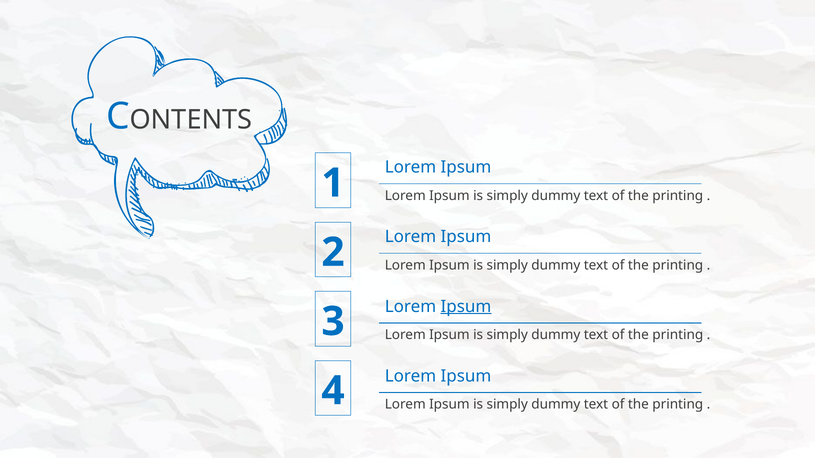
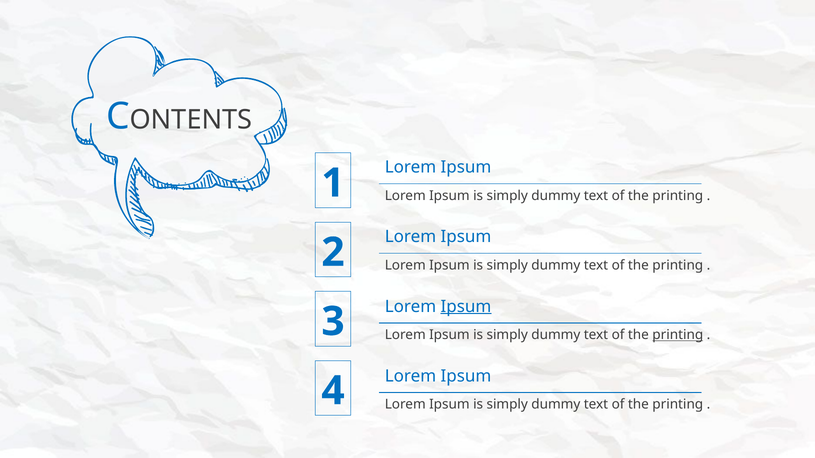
printing underline: none -> present (678, 335)
